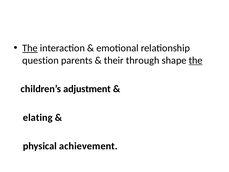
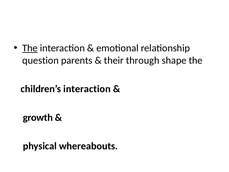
the underline: present -> none (196, 60)
children’s adjustment: adjustment -> interaction (87, 89)
elating: elating -> growth (38, 117)
achievement: achievement -> whereabouts (88, 146)
